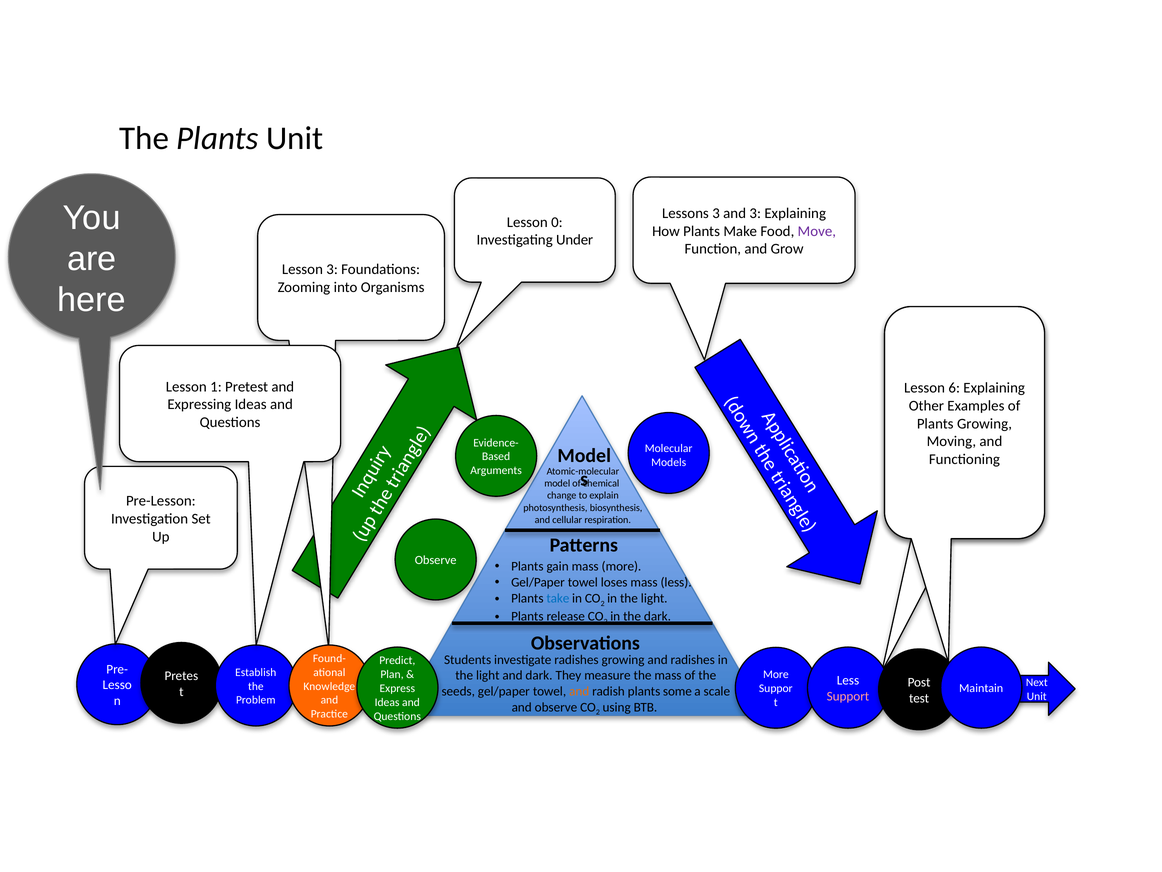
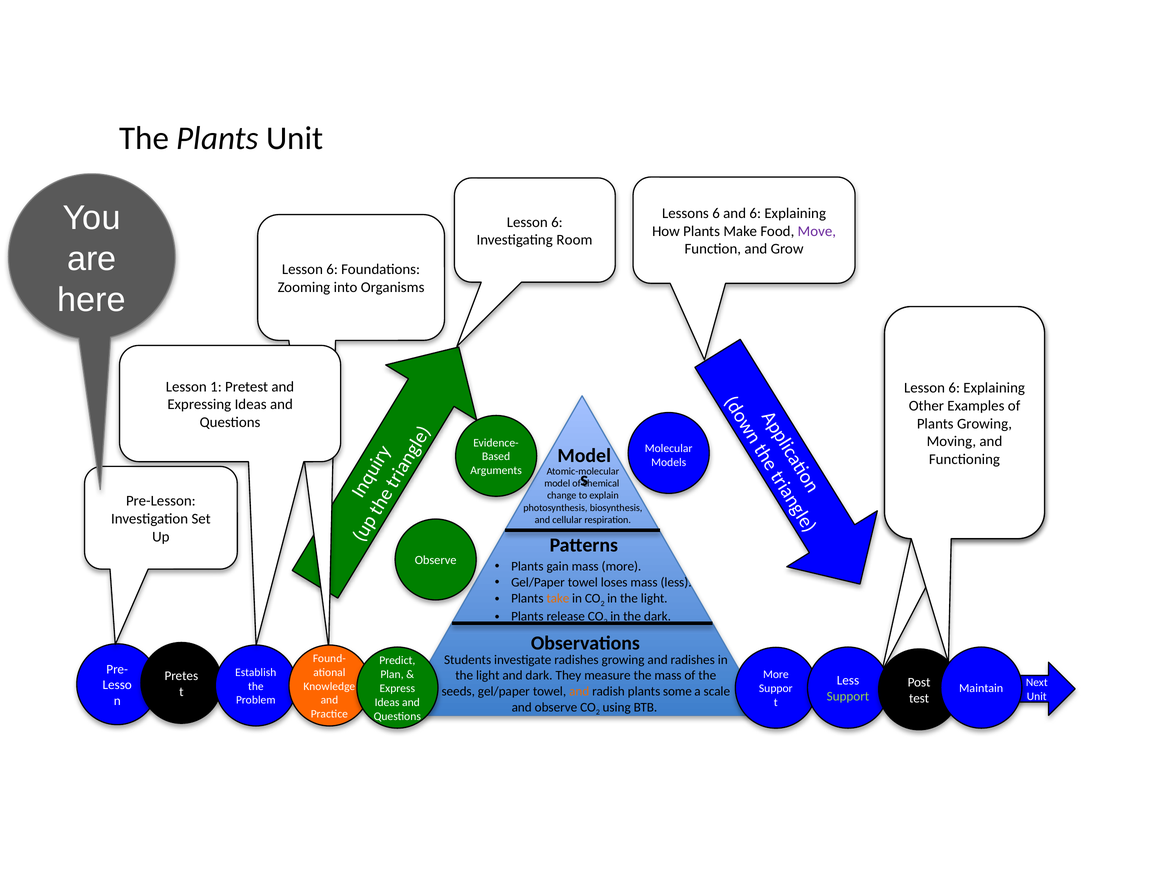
Lessons 3: 3 -> 6 (716, 213)
and 3: 3 -> 6 (755, 213)
0: 0 -> 6 (557, 222)
Under: Under -> Room (574, 240)
3: 3 -> 6 (332, 269)
take colour: blue -> orange (558, 598)
Support colour: pink -> light green (848, 696)
